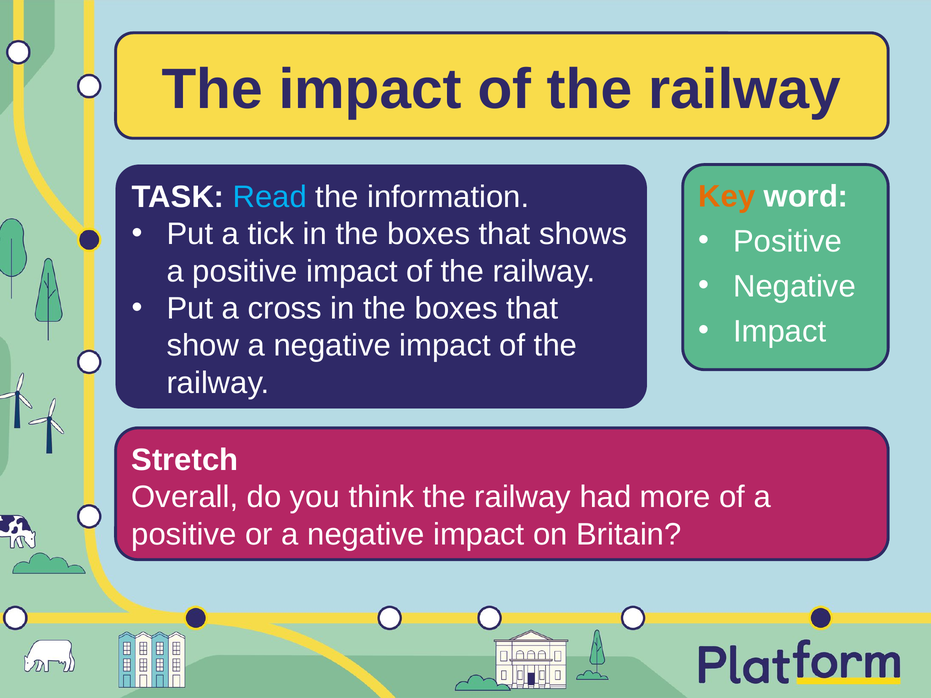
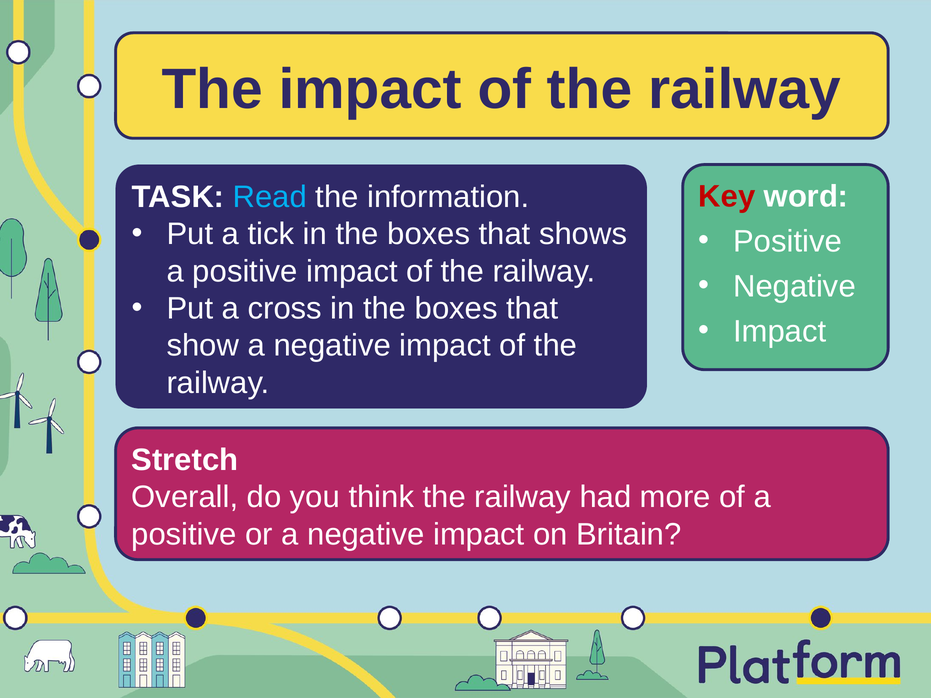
Key colour: orange -> red (727, 196)
